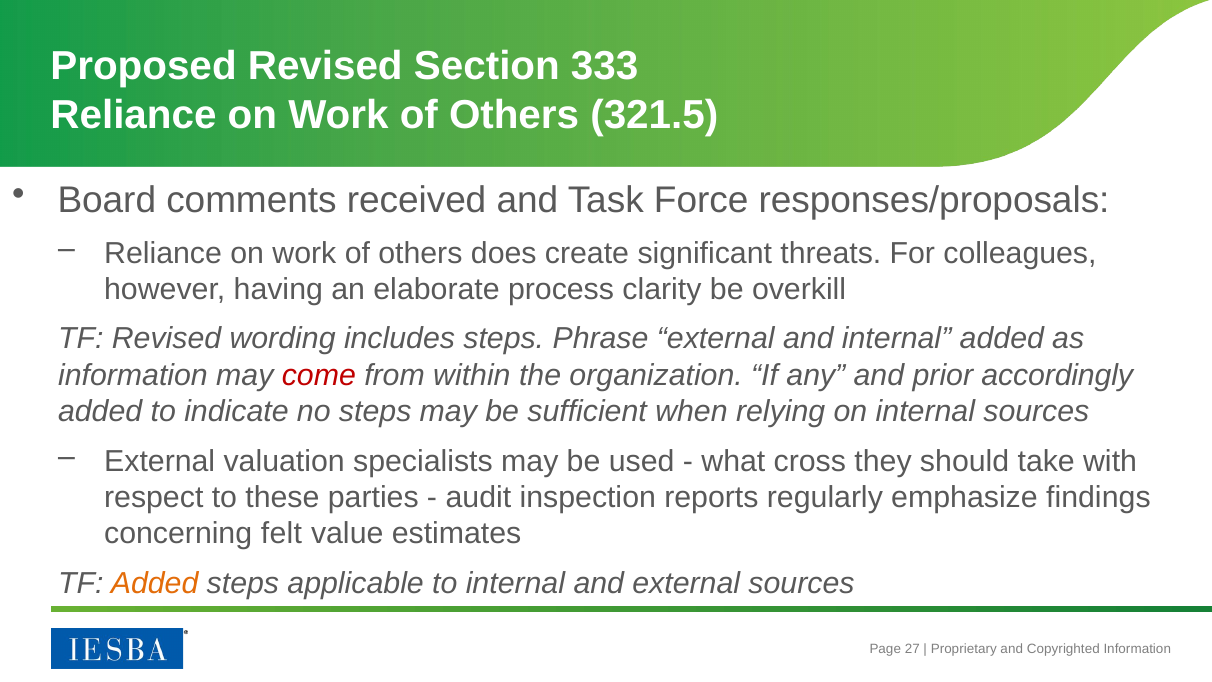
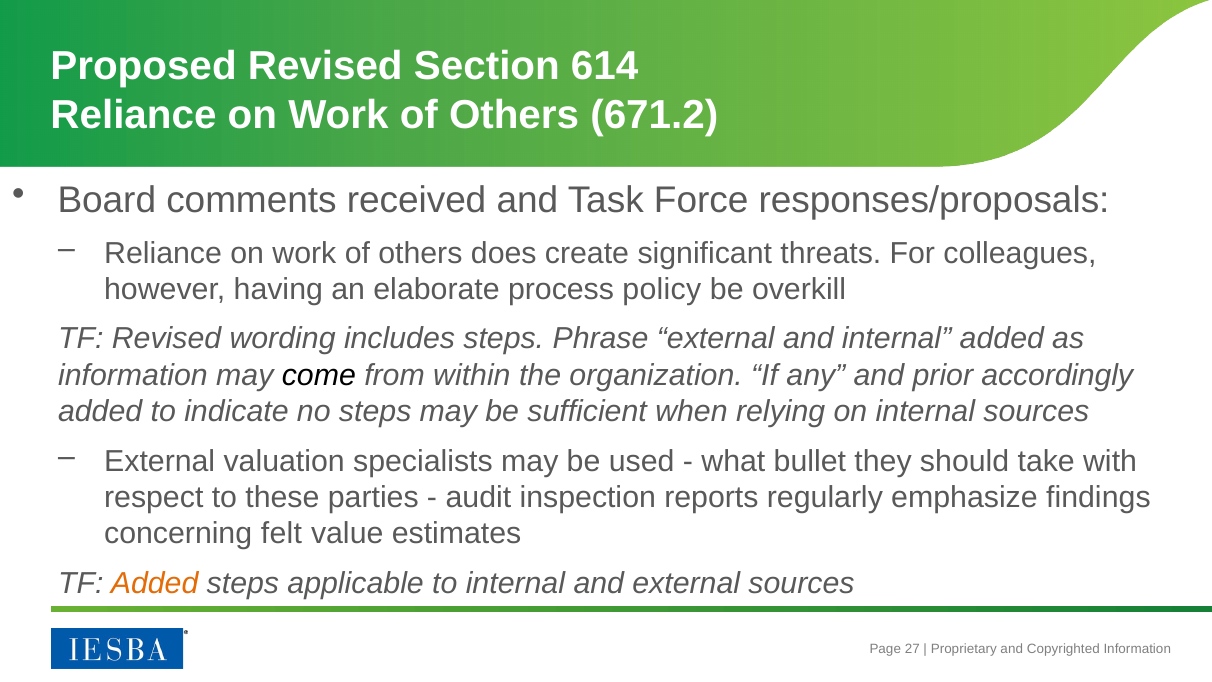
333: 333 -> 614 (605, 66)
321.5: 321.5 -> 671.2 (654, 115)
clarity: clarity -> policy (662, 289)
come colour: red -> black (319, 375)
cross: cross -> bullet (810, 461)
